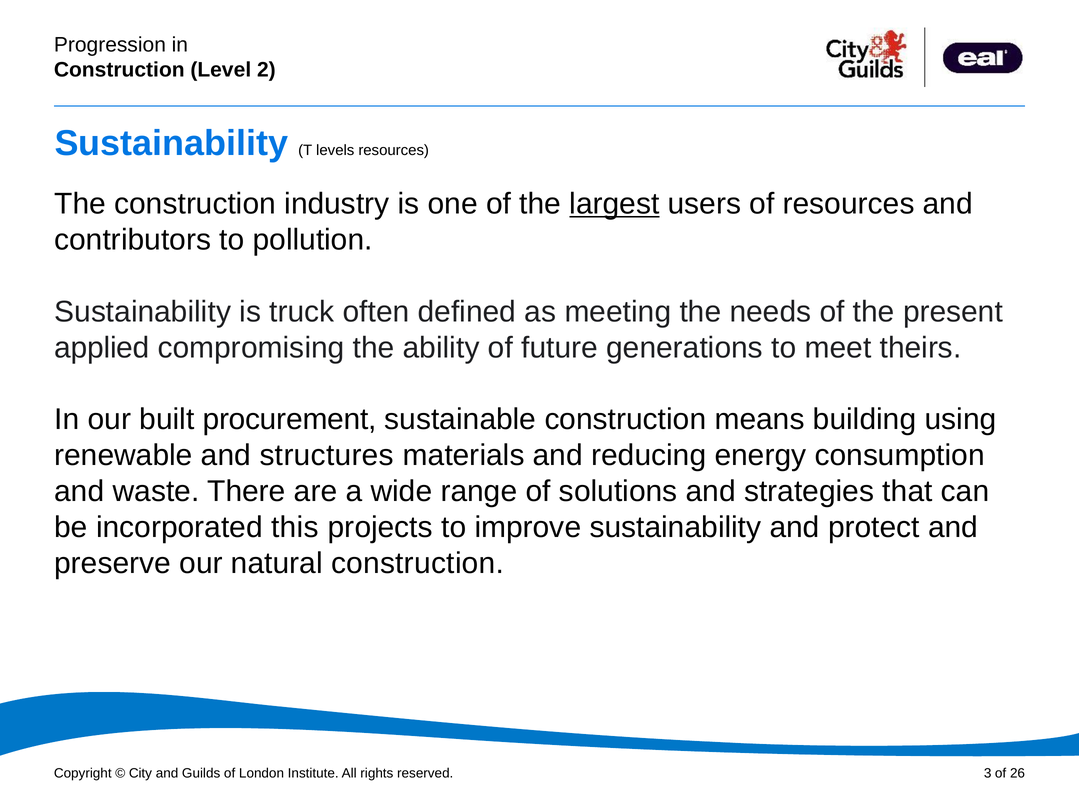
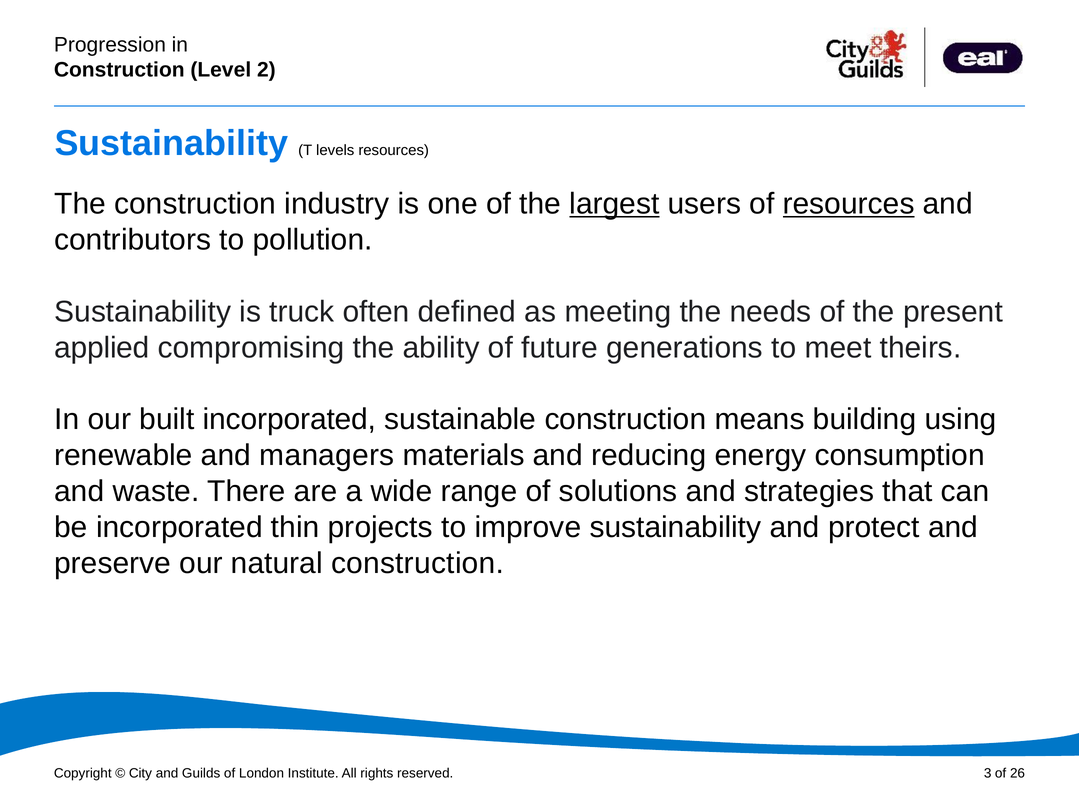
resources underline: none -> present (849, 204)
built procurement: procurement -> incorporated (289, 420)
structures: structures -> managers (327, 456)
this: this -> thin (295, 528)
